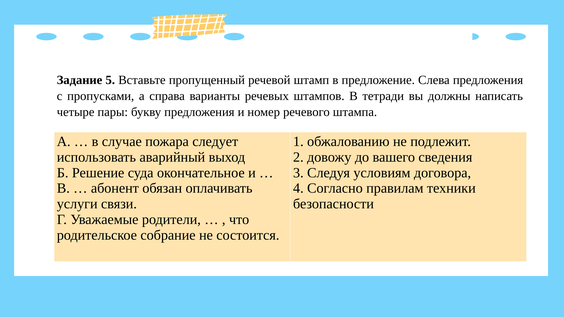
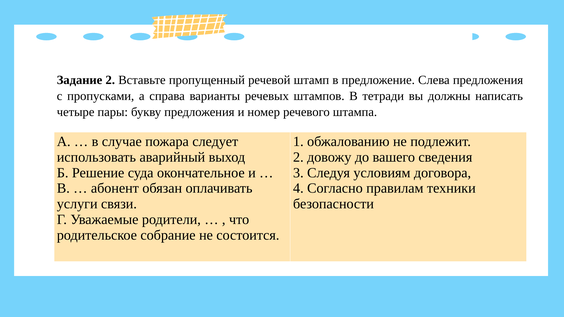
Задание 5: 5 -> 2 (110, 80)
